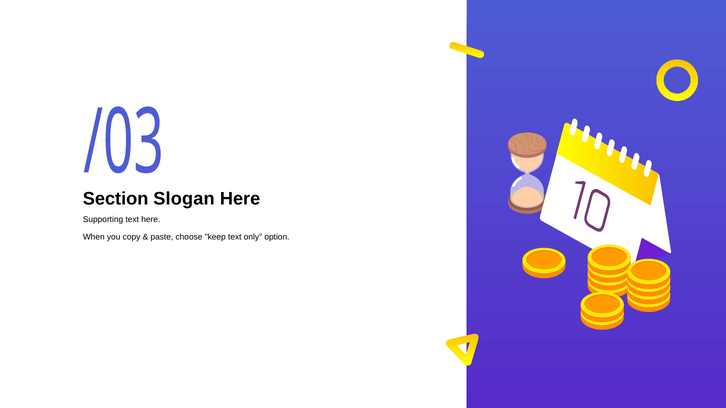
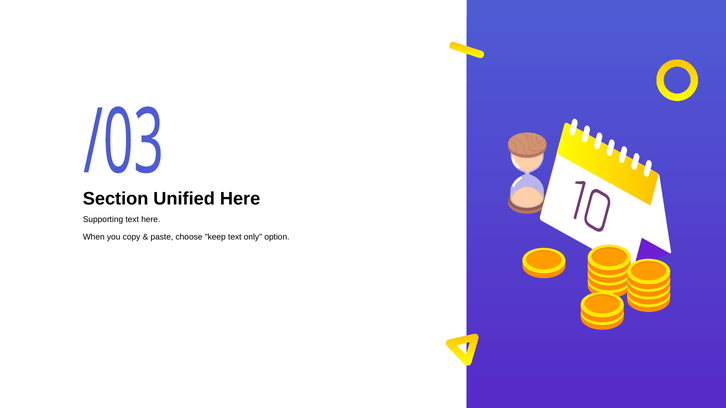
Slogan: Slogan -> Unified (184, 199)
